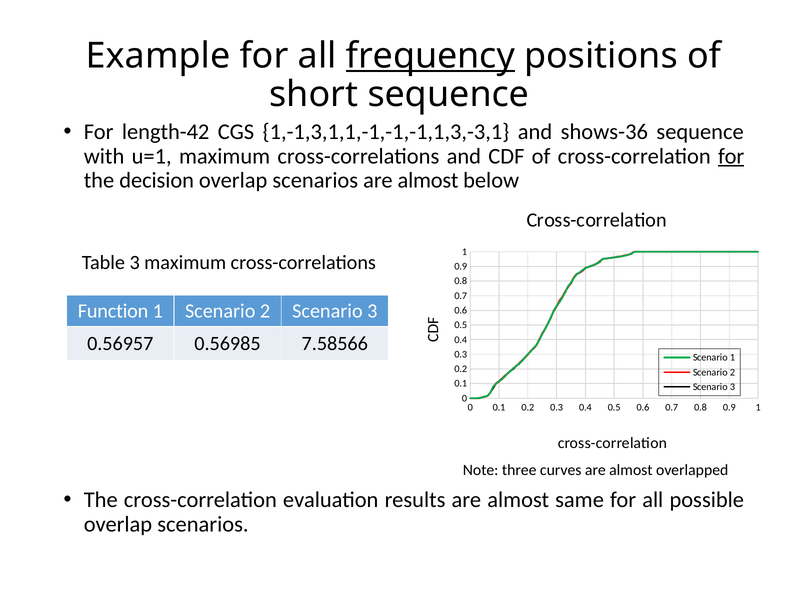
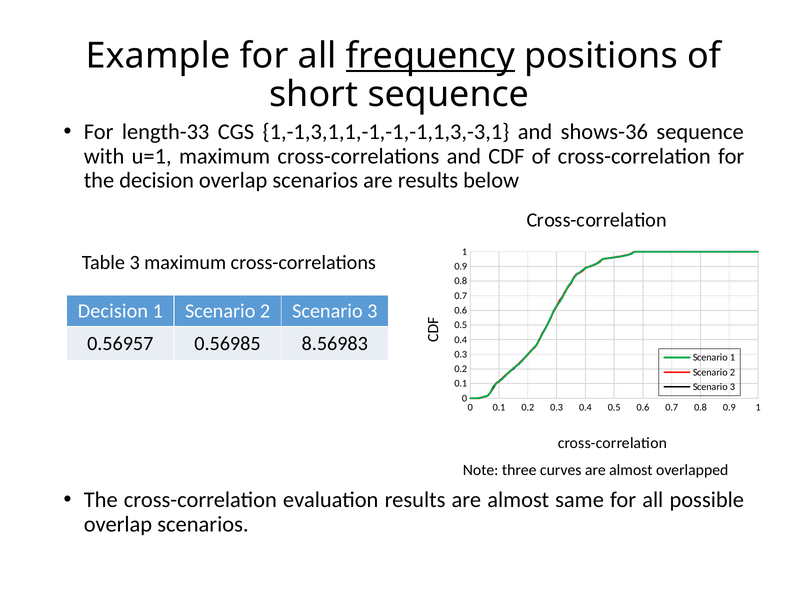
length-42: length-42 -> length-33 (166, 132)
for underline: present -> none (731, 156)
scenarios are almost: almost -> results (428, 180)
Function: Function -> Decision (113, 311)
7.58566: 7.58566 -> 8.56983 (335, 344)
